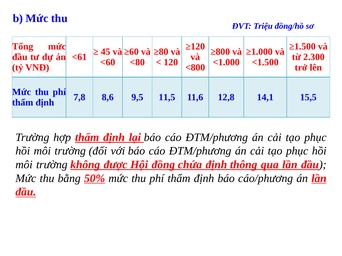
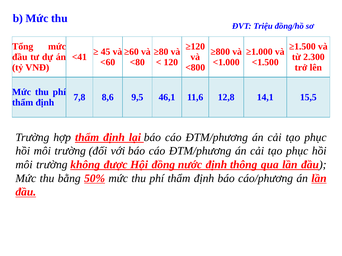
<61: <61 -> <41 (79, 57)
11,5: 11,5 -> 46,1 (167, 97)
chứa: chứa -> nước (190, 165)
